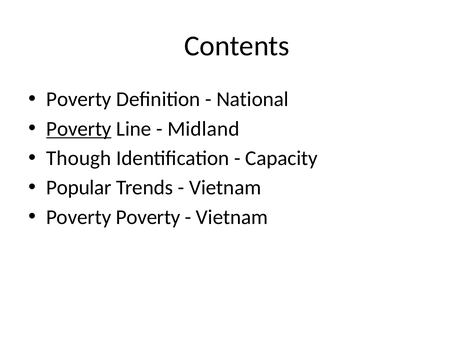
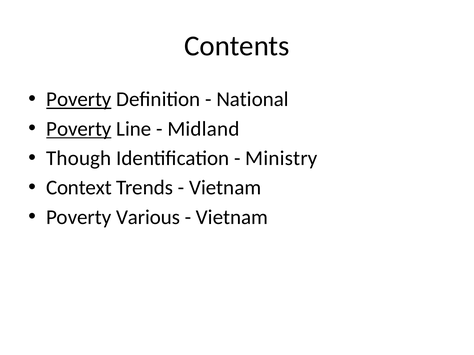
Poverty underline: none -> present (79, 99)
Capacity: Capacity -> Ministry (281, 158)
Popular: Popular -> Context (79, 188)
Poverty Poverty: Poverty -> Various (148, 217)
